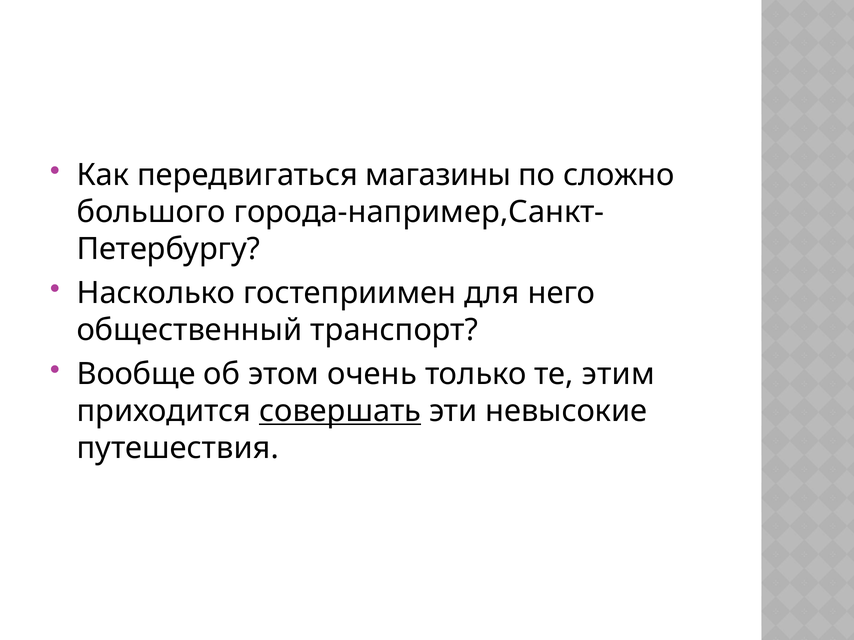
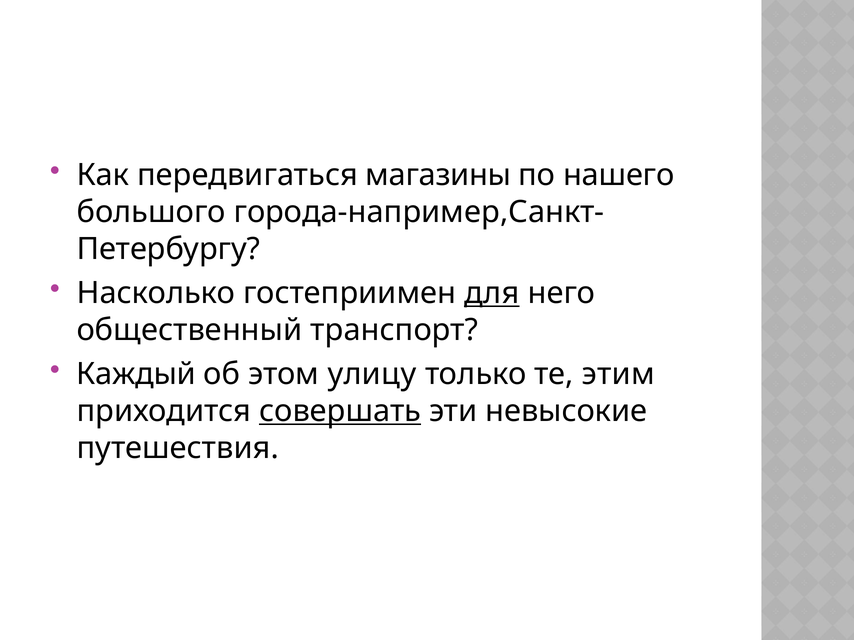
сложно: сложно -> нашего (619, 175)
для underline: none -> present (492, 293)
Вообще: Вообще -> Каждый (136, 374)
очень: очень -> улицу (372, 374)
